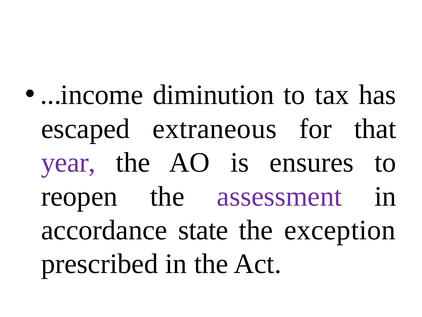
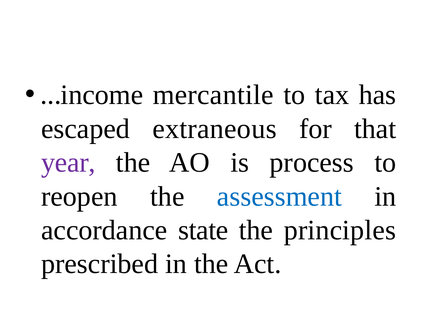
diminution: diminution -> mercantile (213, 95)
ensures: ensures -> process (312, 162)
assessment colour: purple -> blue (279, 196)
exception: exception -> principles (340, 230)
